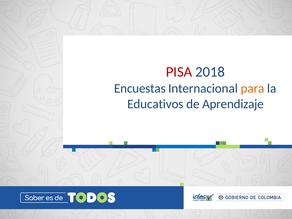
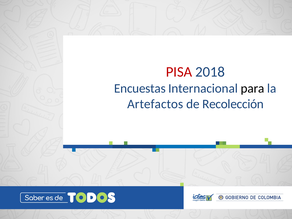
para colour: orange -> black (253, 88)
Educativos: Educativos -> Artefactos (155, 104)
Aprendizaje: Aprendizaje -> Recolección (233, 104)
